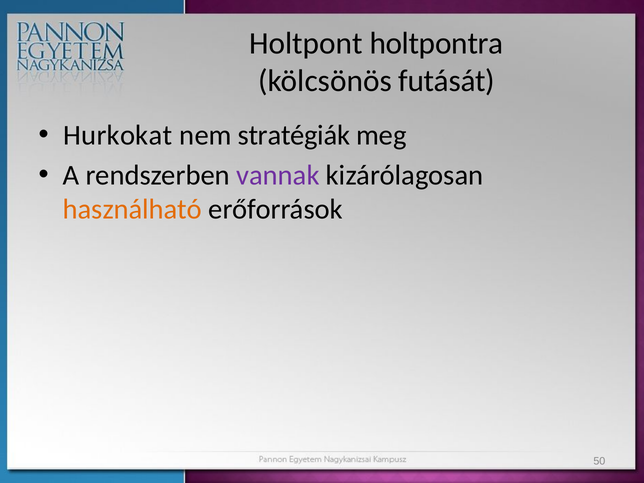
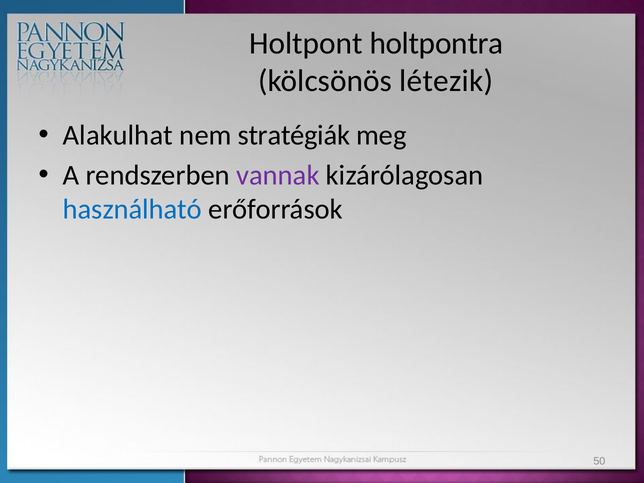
futását: futását -> létezik (446, 81)
Hurkokat: Hurkokat -> Alakulhat (118, 135)
használható colour: orange -> blue (132, 210)
